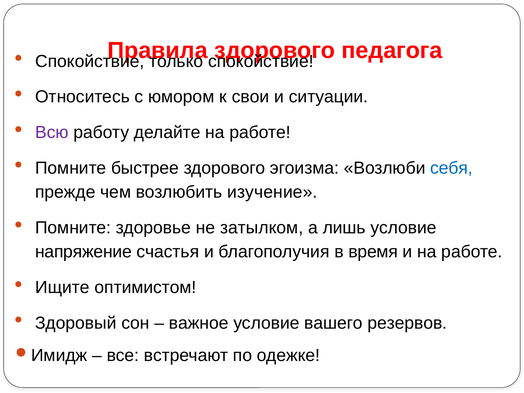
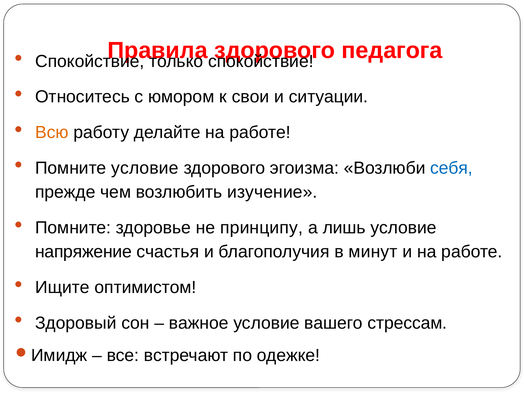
Всю colour: purple -> orange (52, 132)
Помните быстрее: быстрее -> условие (145, 168)
затылком: затылком -> принципу (262, 228)
время: время -> минут (373, 252)
резервов: резервов -> стрессам (407, 323)
